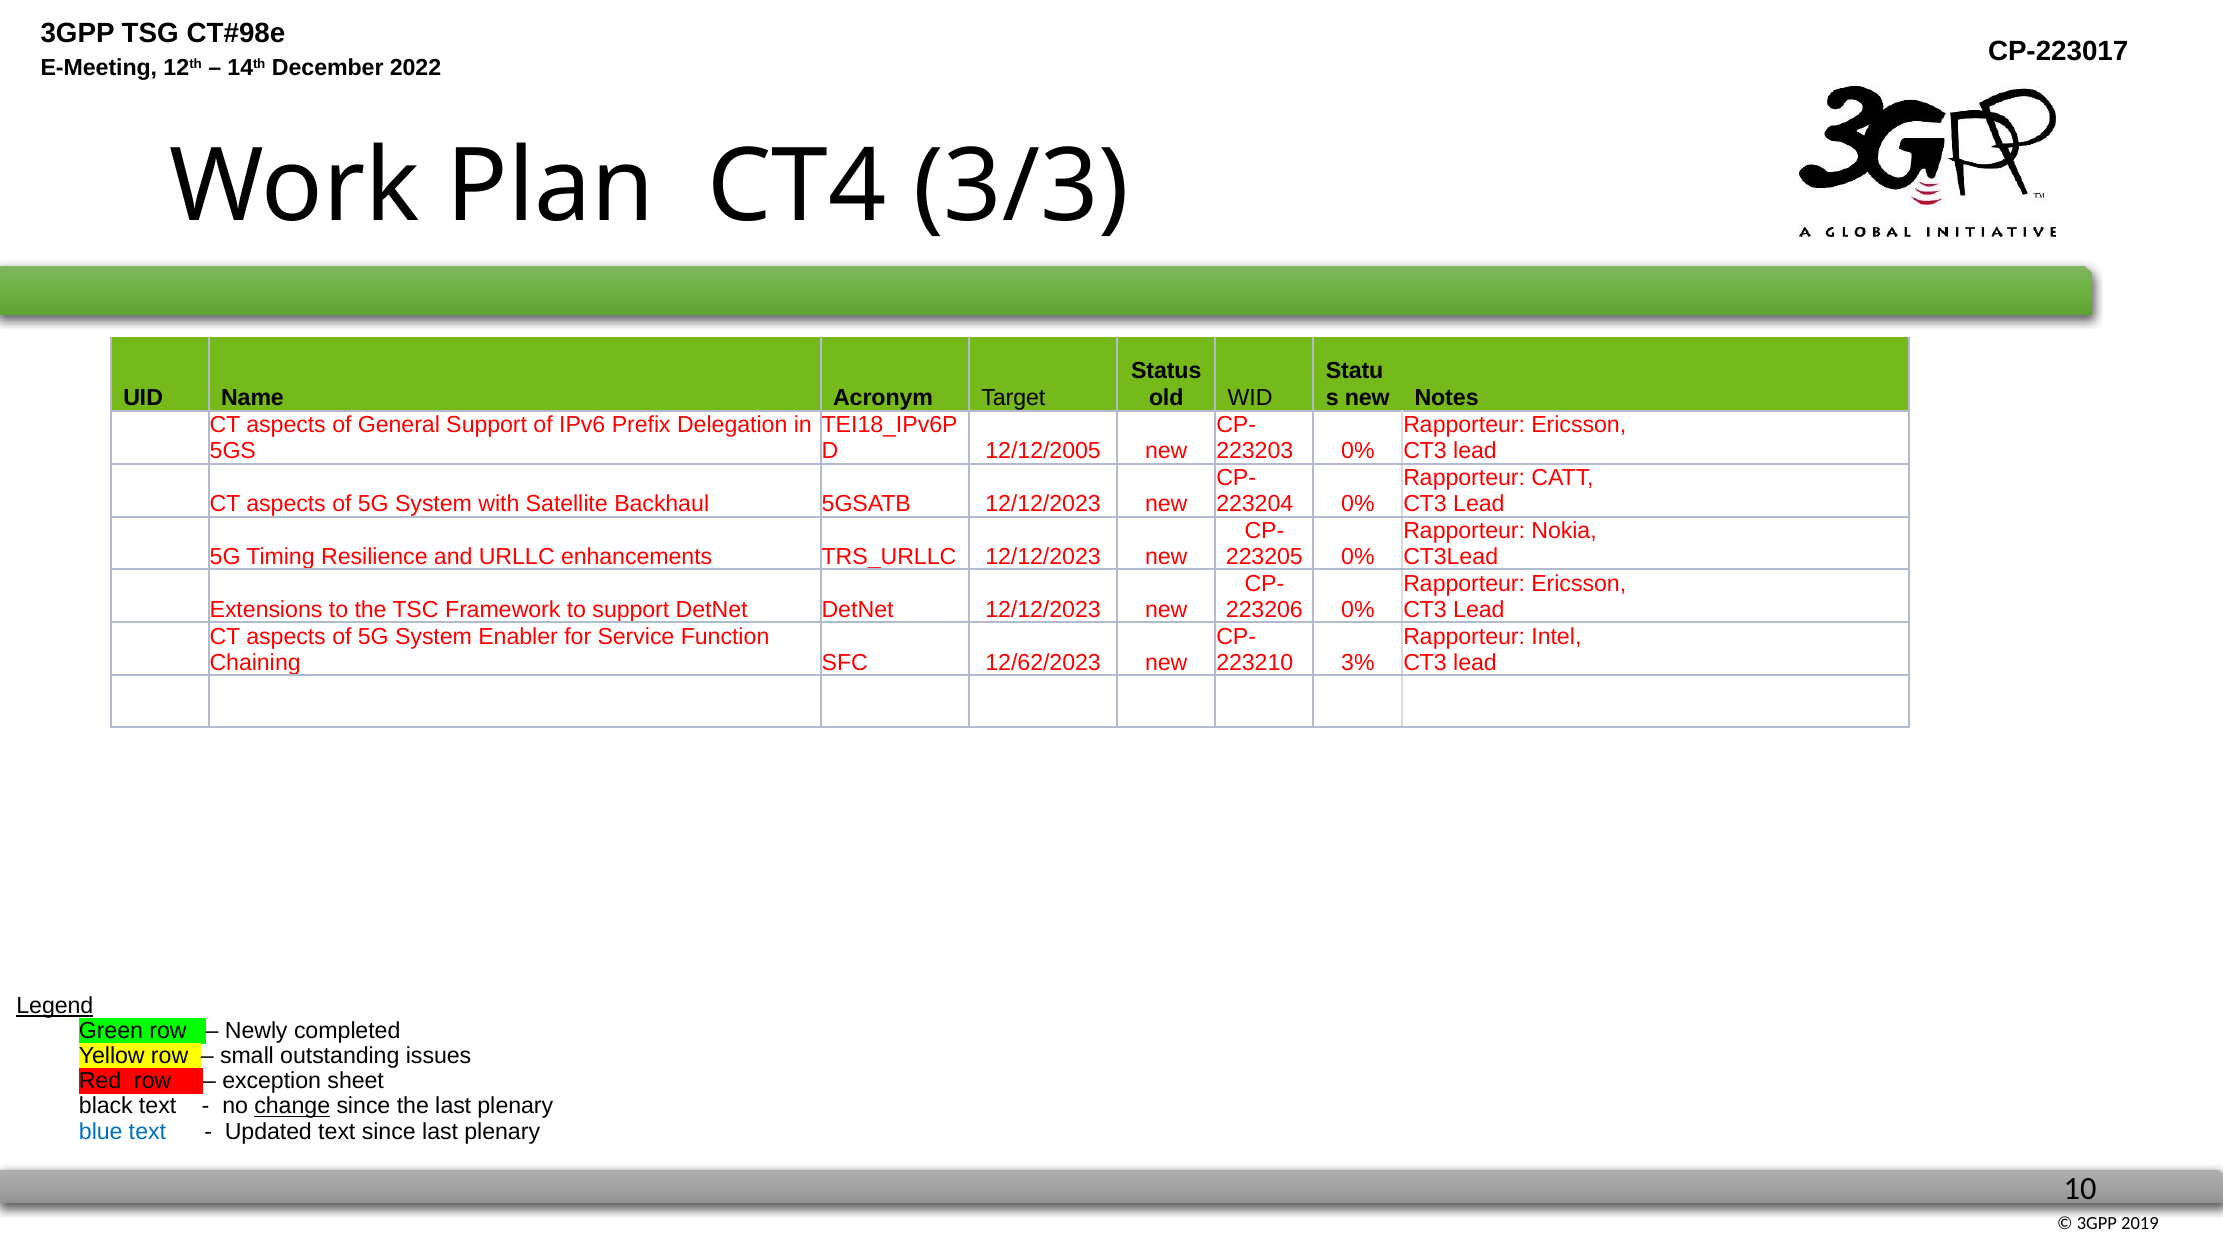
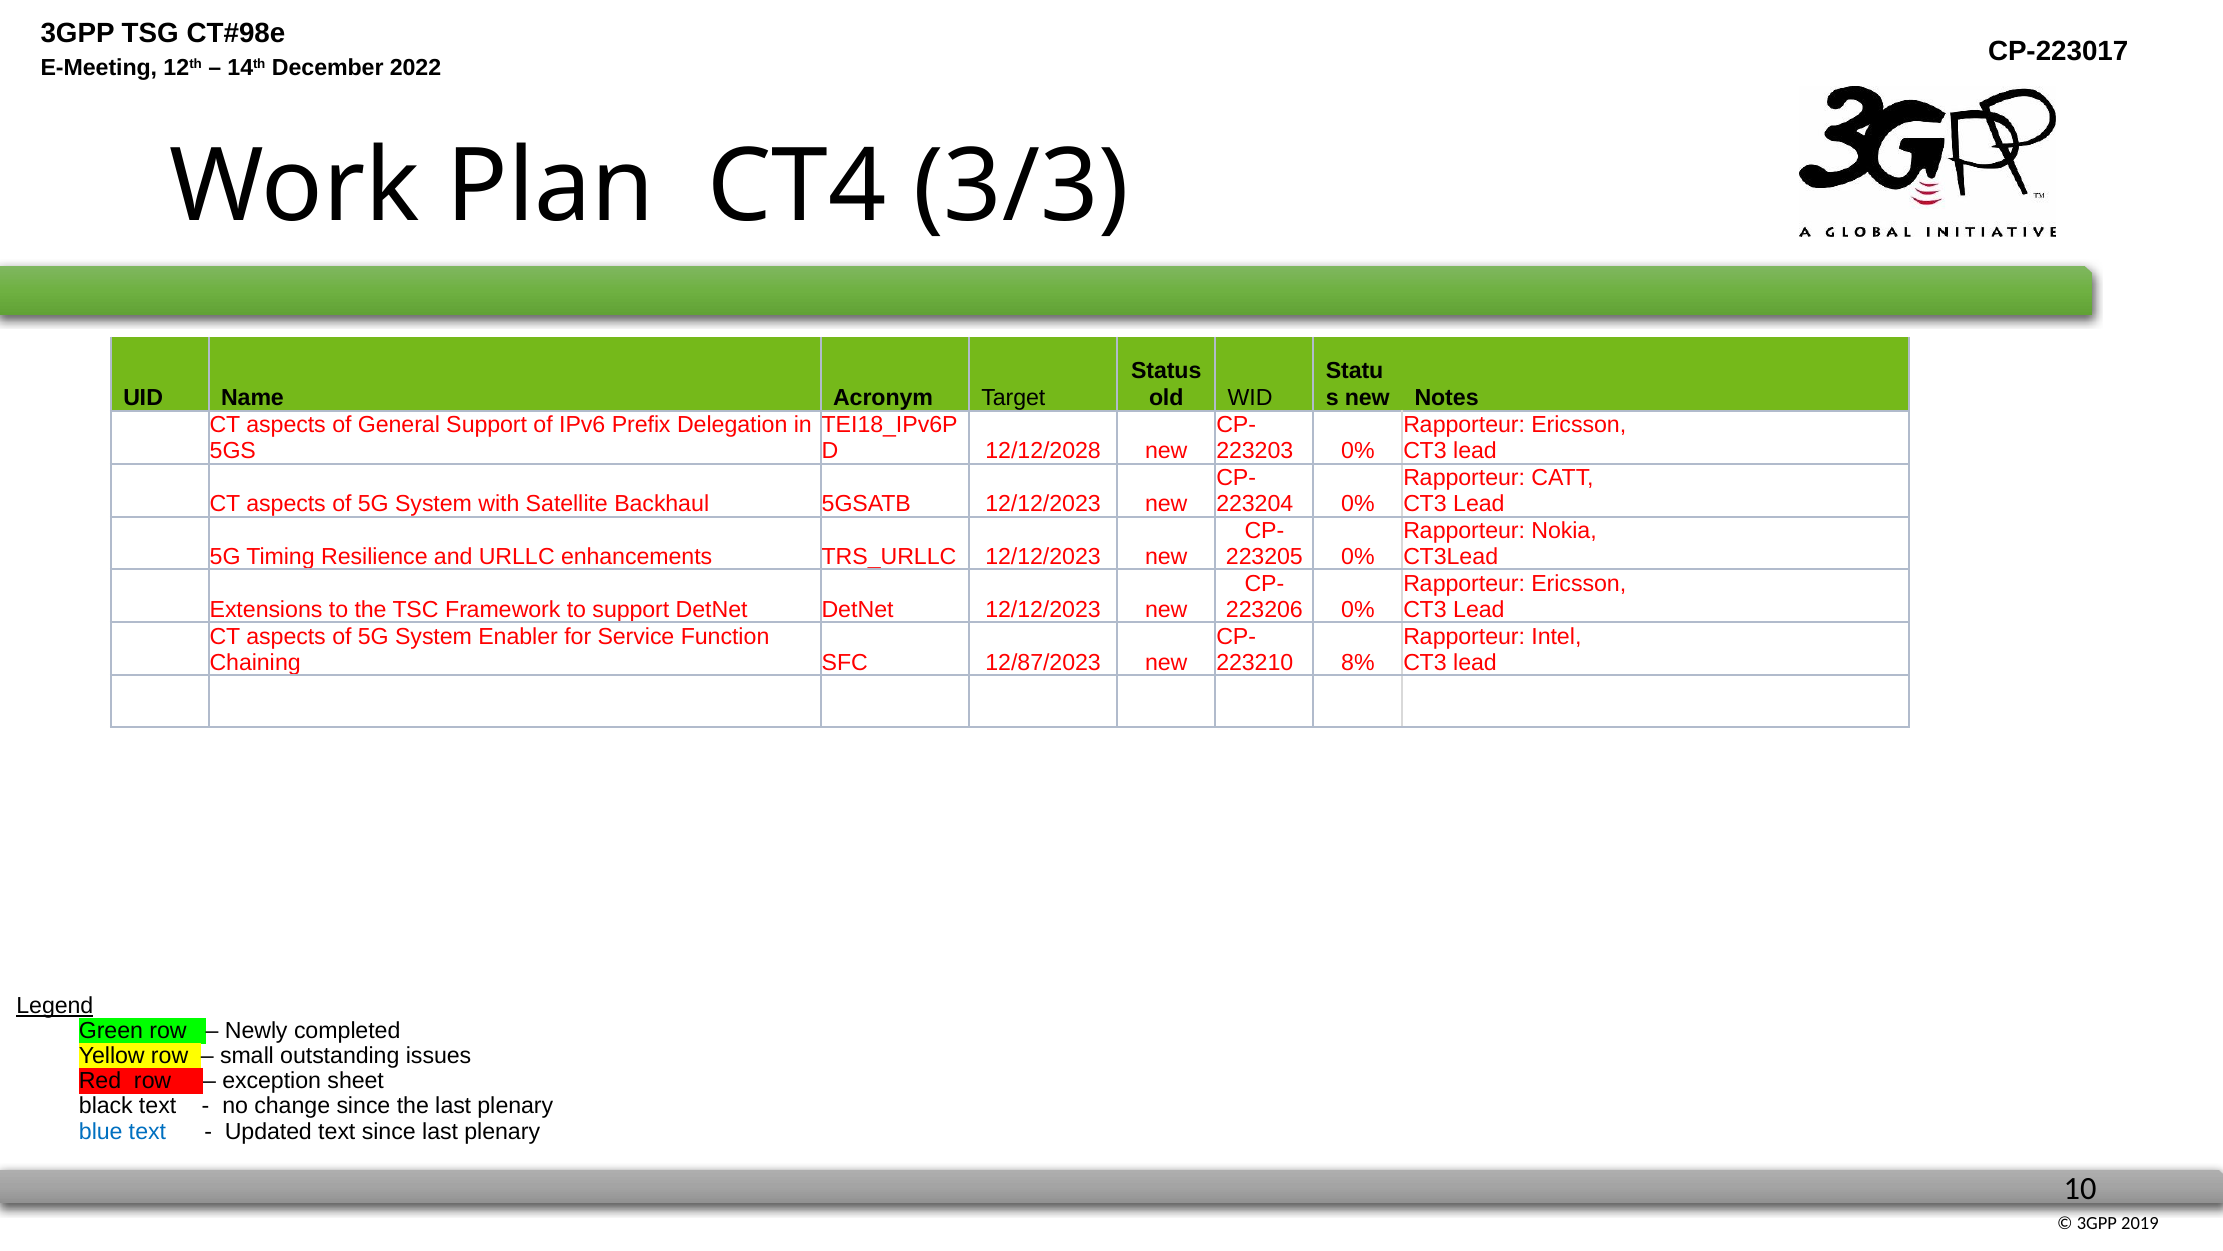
12/12/2005: 12/12/2005 -> 12/12/2028 (1043, 451)
12/62/2023: 12/62/2023 -> 12/87/2023 (1043, 662)
3%: 3% -> 8% (1358, 662)
change underline: present -> none (292, 1106)
